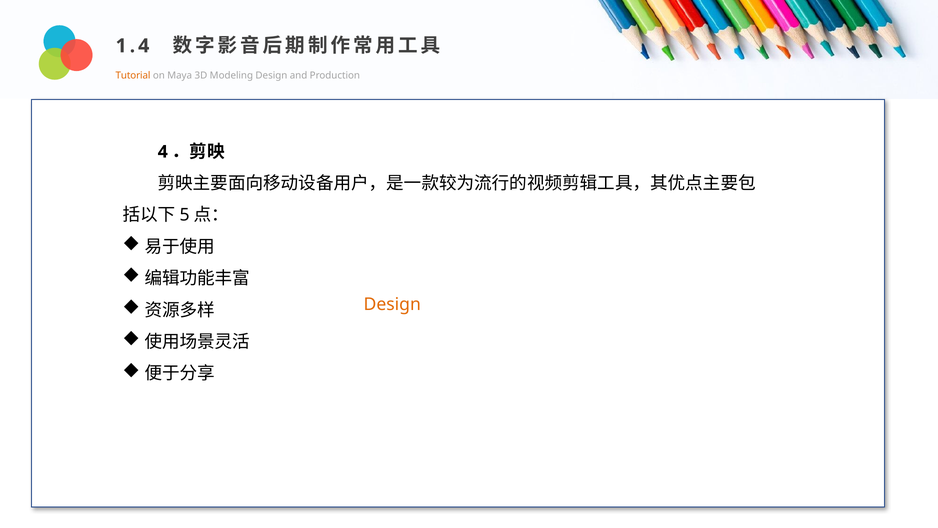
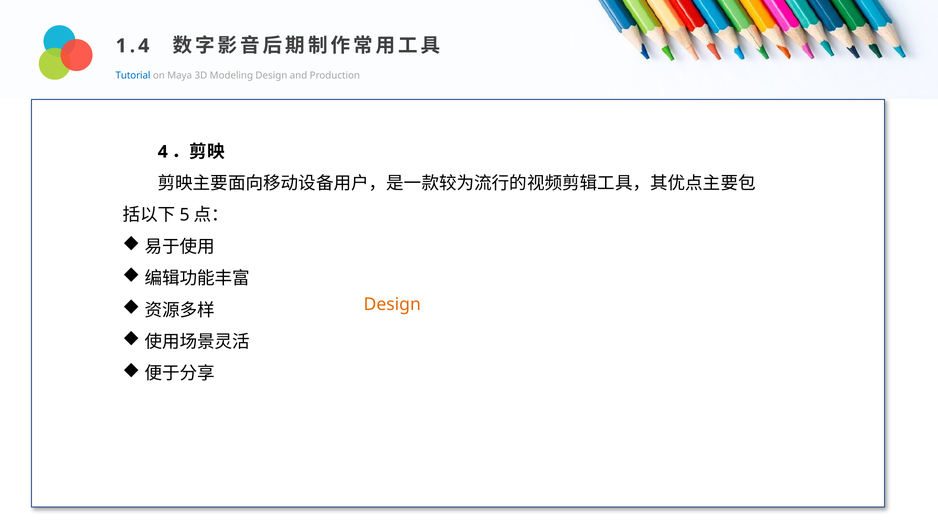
Tutorial colour: orange -> blue (133, 75)
